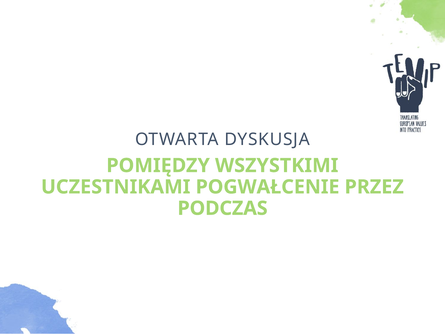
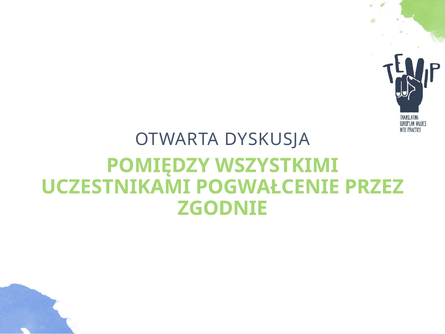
PODCZAS: PODCZAS -> ZGODNIE (223, 208)
